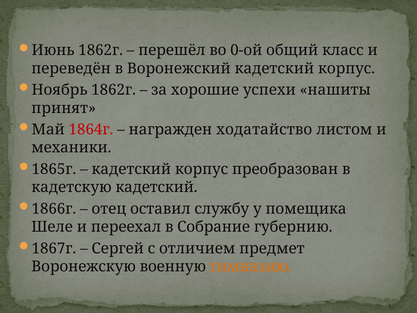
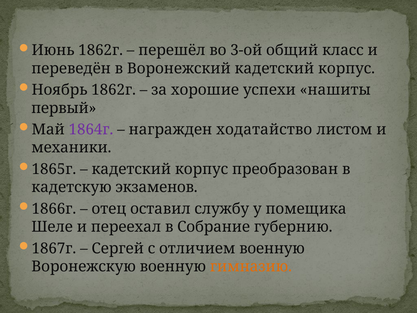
0-ой: 0-ой -> 3-ой (246, 50)
принят: принят -> первый (64, 108)
1864г colour: red -> purple (91, 129)
кадетскую кадетский: кадетский -> экзаменов (156, 187)
отличием предмет: предмет -> военную (272, 248)
